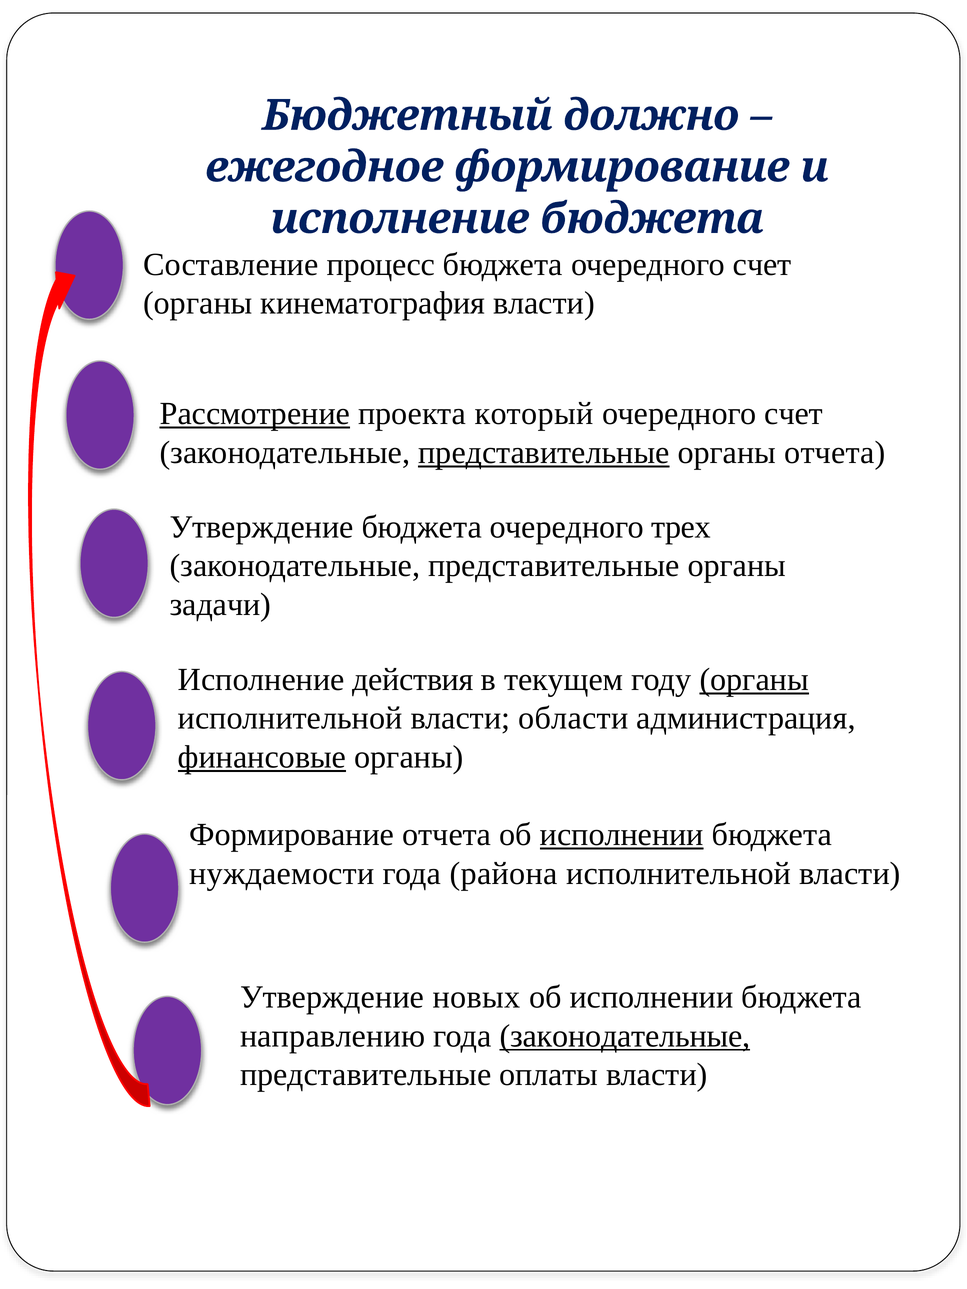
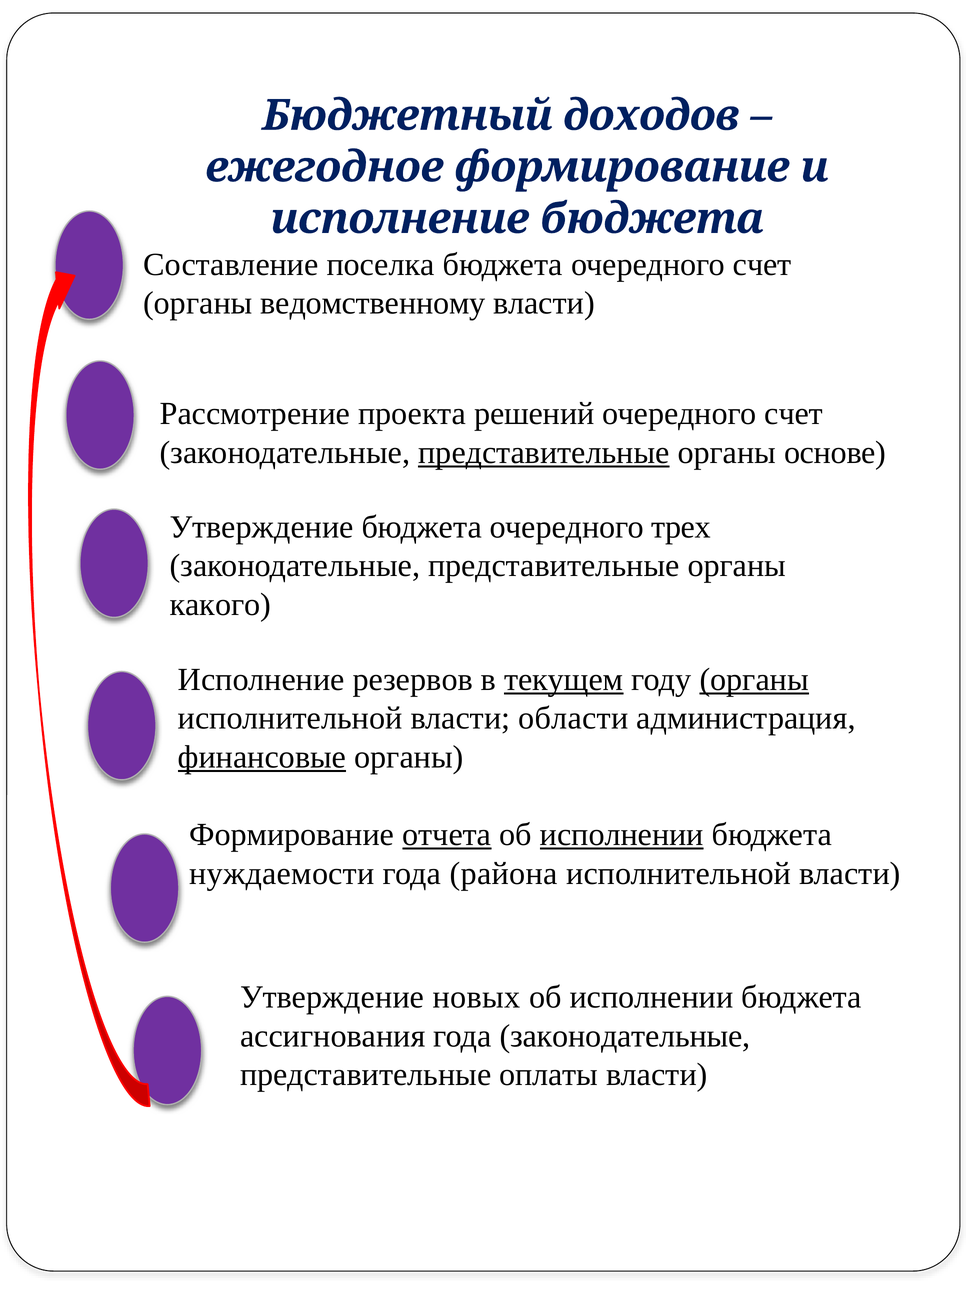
должно: должно -> доходов (652, 116)
процесс: процесс -> поселка (381, 264)
кинематография: кинематография -> ведомственному (373, 303)
Рассмотрение underline: present -> none (255, 414)
который: который -> решений (534, 414)
органы отчета: отчета -> основе (835, 453)
задачи: задачи -> какого (220, 605)
действия: действия -> резервов (413, 680)
текущем underline: none -> present (564, 680)
отчета underline: none -> present (447, 835)
направлению: направлению -> ассигнования (333, 1036)
законодательные underline: present -> none (625, 1036)
